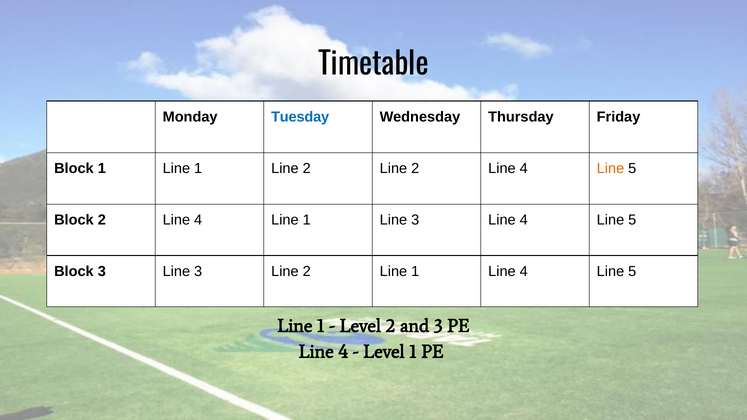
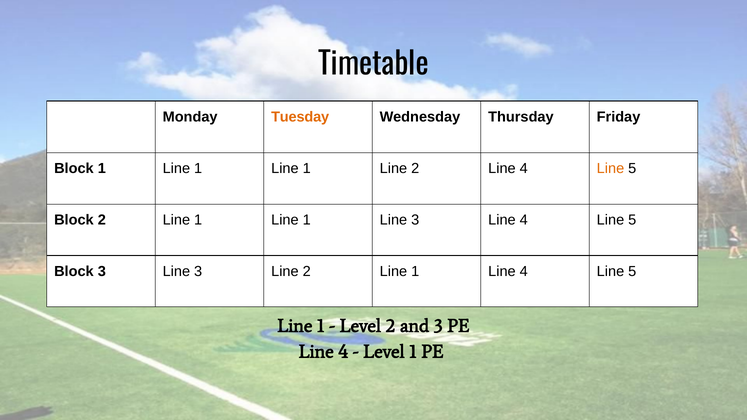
Tuesday colour: blue -> orange (300, 117)
2: 2 -> 1 (307, 169)
Block 2 Line 4: 4 -> 1 (198, 220)
